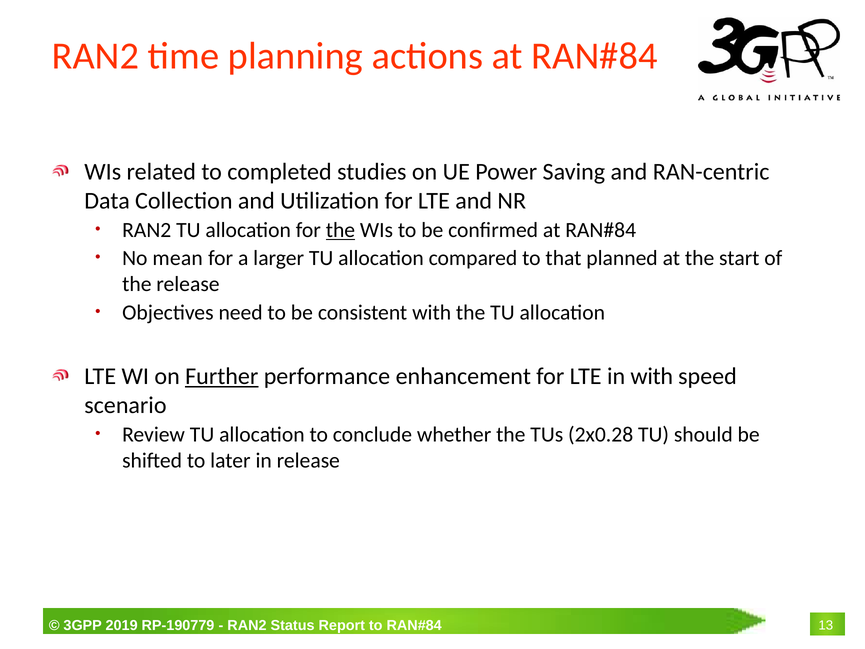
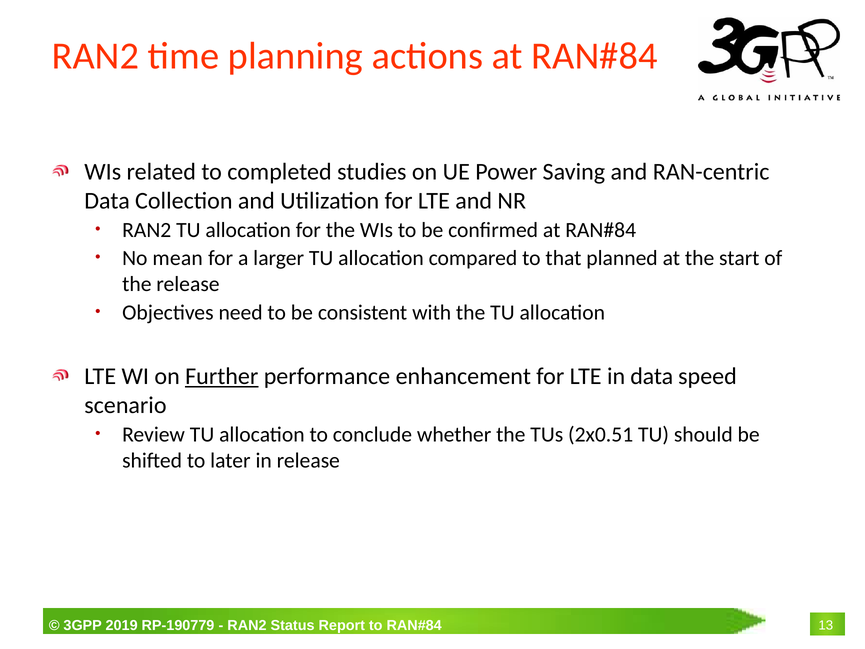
the underline: present -> none (340, 230)
in with: with -> data (652, 376)
2x0.28: 2x0.28 -> 2x0.51 (601, 435)
